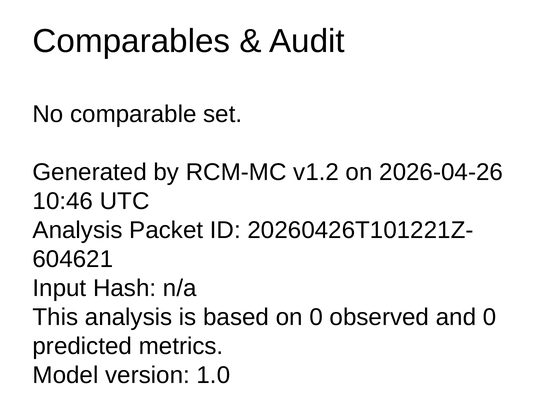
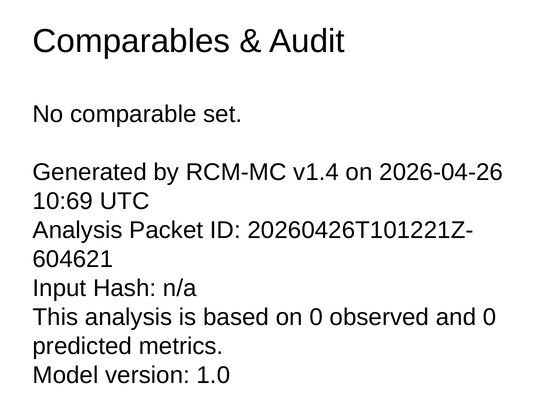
v1.2: v1.2 -> v1.4 (316, 172)
10:46: 10:46 -> 10:69 (63, 201)
